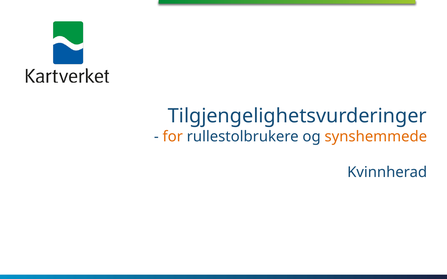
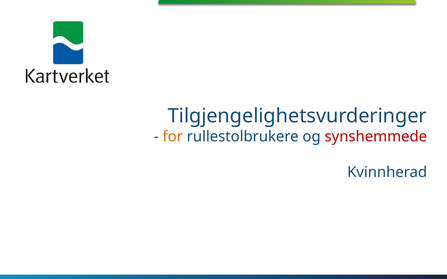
synshemmede colour: orange -> red (376, 137)
